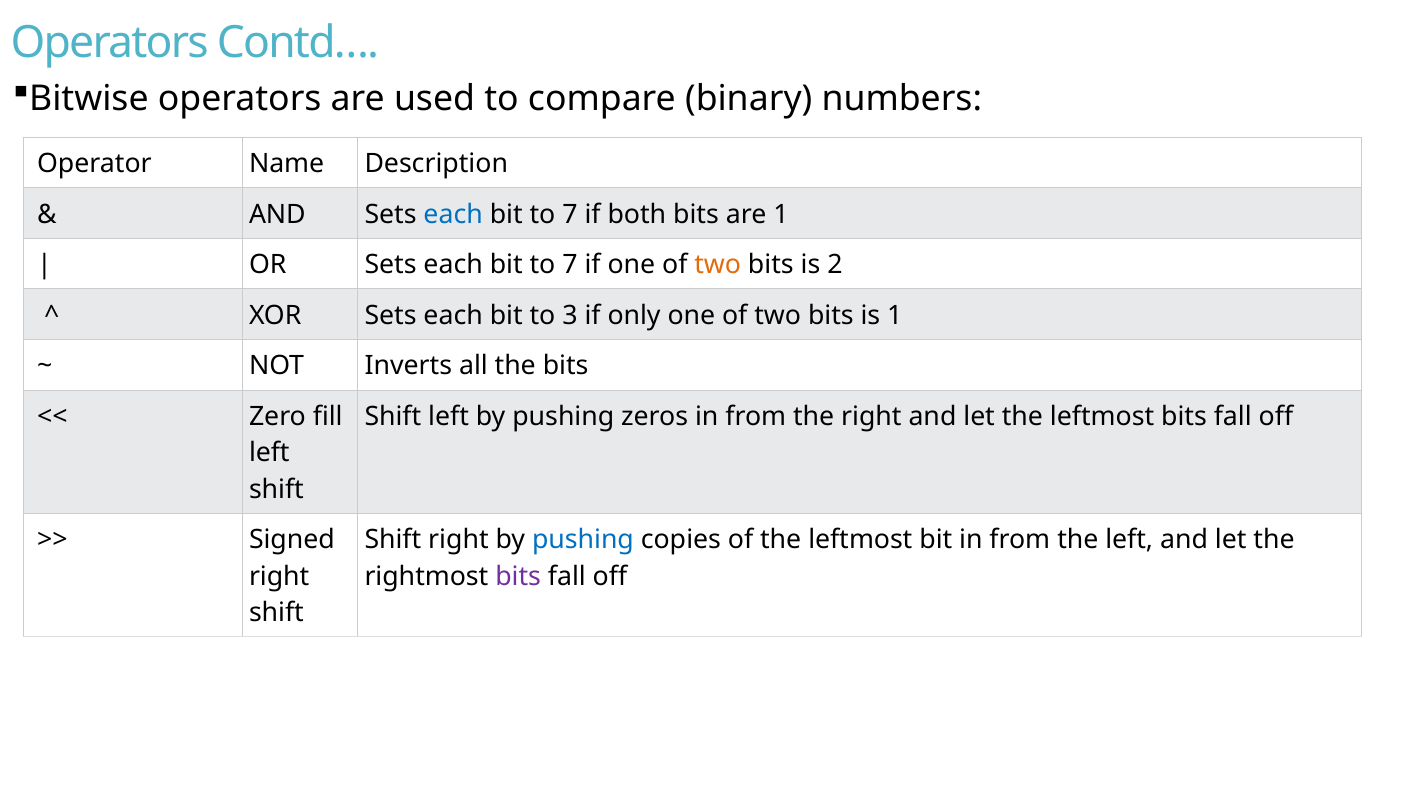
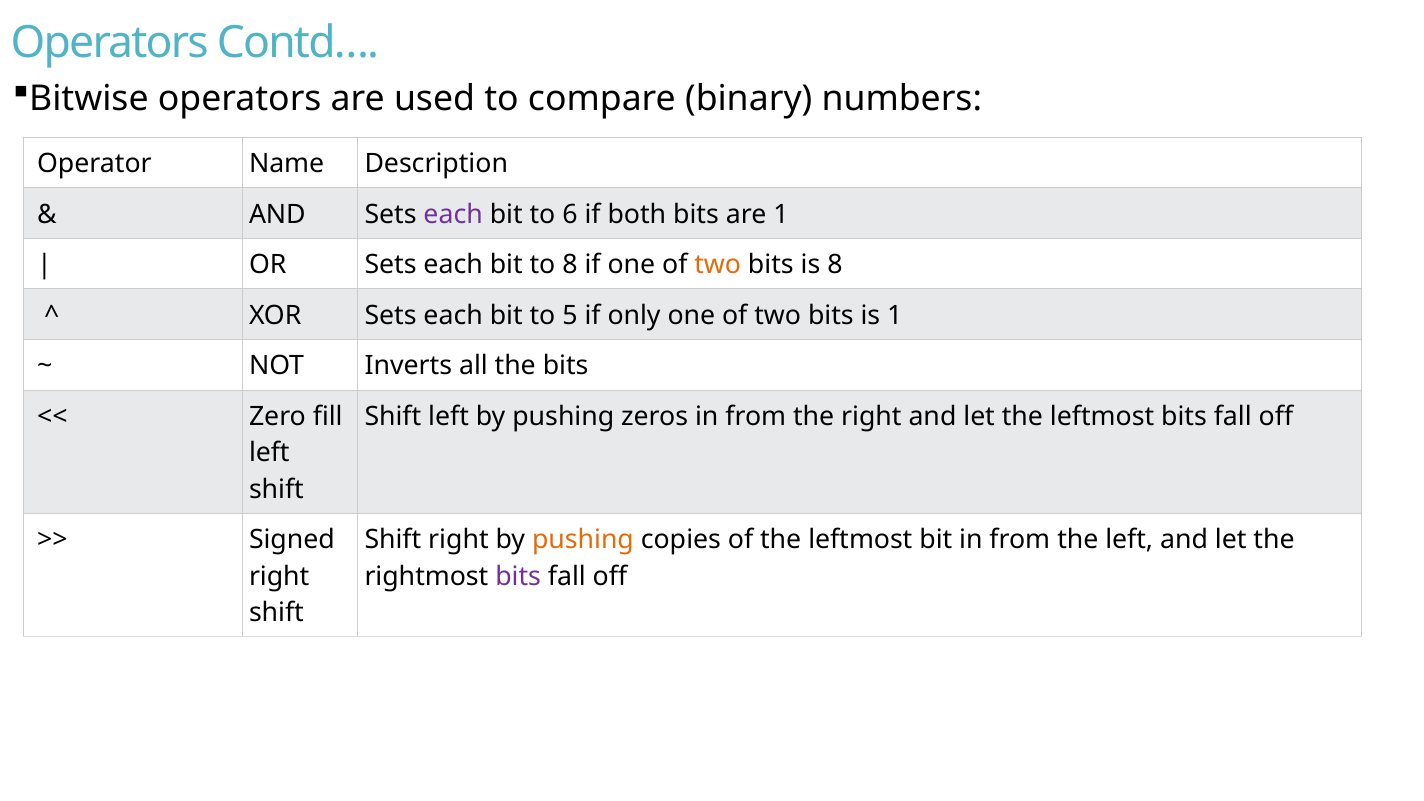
each colour: blue -> purple (453, 214)
7: 7 -> 6 (570, 214)
7: 7 -> 8 (570, 265)
is 2: 2 -> 8 (835, 265)
3: 3 -> 5 (570, 316)
pushing colour: blue -> orange (583, 540)
